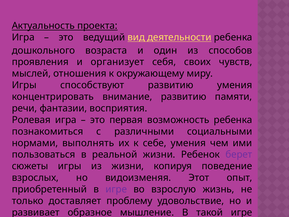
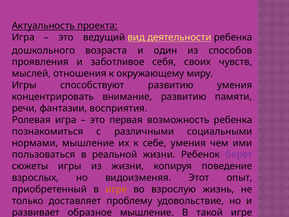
организует: организует -> заботливое (118, 62)
нормами выполнять: выполнять -> мышление (88, 143)
игре colour: purple -> orange (116, 189)
